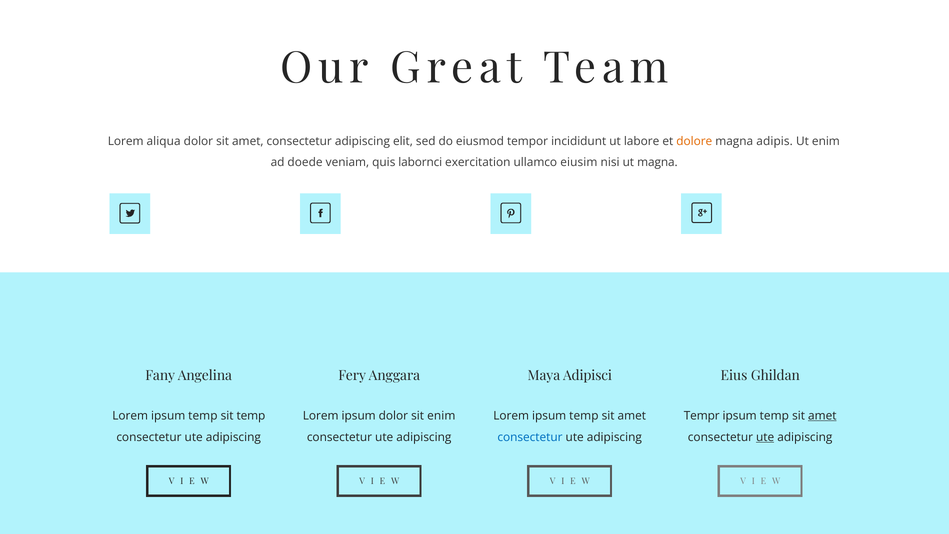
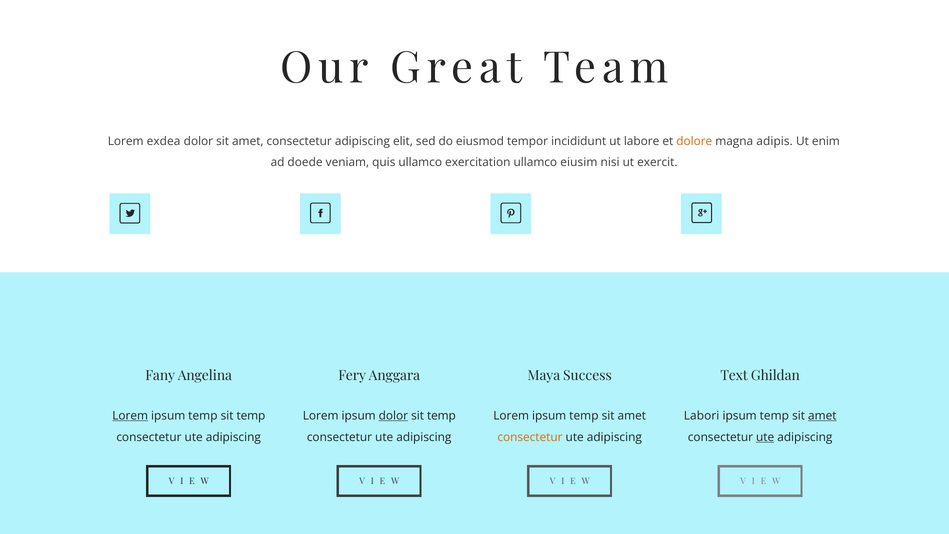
aliqua: aliqua -> exdea (164, 141)
quis labornci: labornci -> ullamco (420, 163)
ut magna: magna -> exercit (657, 163)
Adipisci: Adipisci -> Success (587, 376)
Eius: Eius -> Text (734, 376)
Lorem underline: none -> present (130, 416)
dolor underline: none -> present (393, 416)
enim: enim -> temp (441, 416)
Tempr: Tempr -> Labori (702, 416)
consectetur colour: blue -> orange (530, 437)
